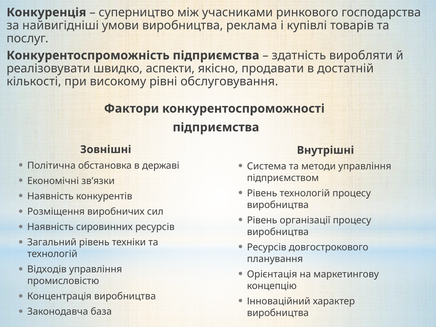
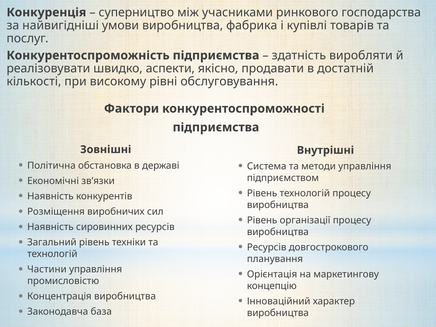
реклама: реклама -> фабрика (252, 25)
Відходів: Відходів -> Частини (47, 269)
